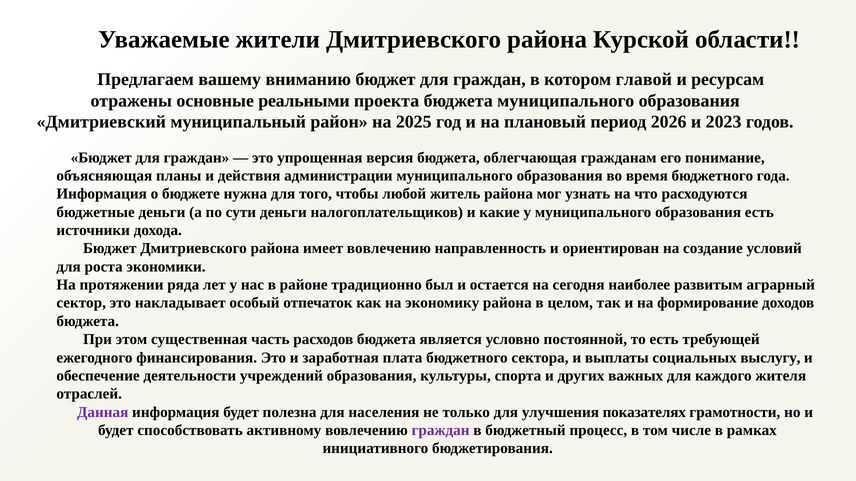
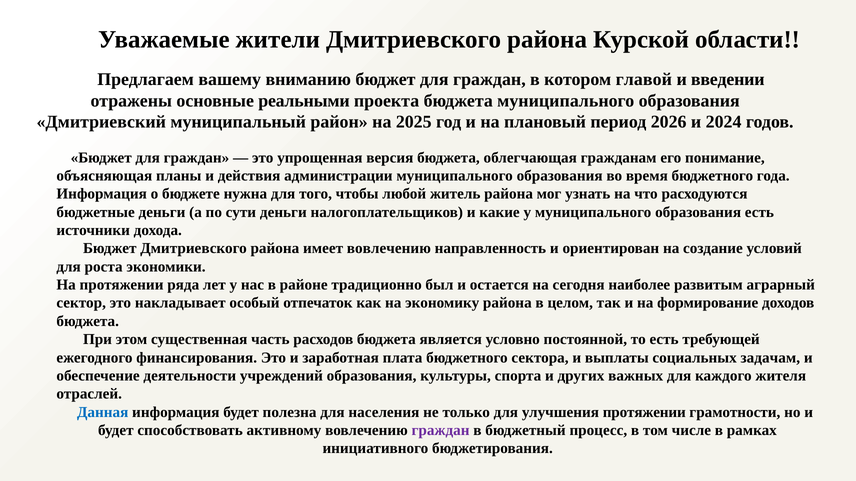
ресурсам: ресурсам -> введении (728, 79)
2023: 2023 -> 2024 (724, 122)
выслугу: выслугу -> задачам (770, 358)
Данная colour: purple -> blue (103, 412)
улучшения показателях: показателях -> протяжении (644, 412)
